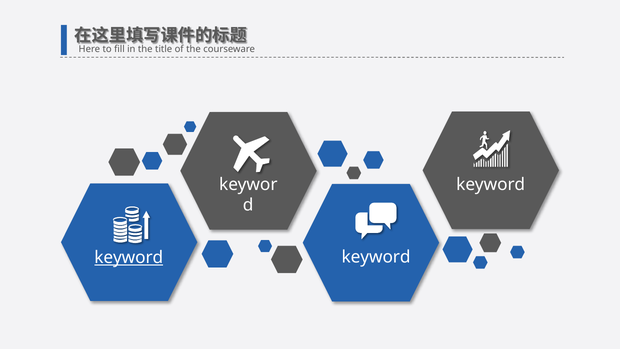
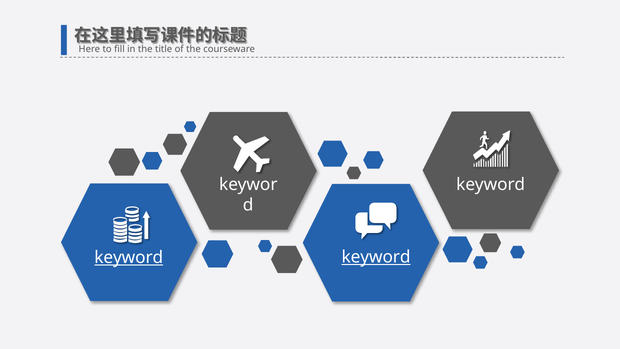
keyword underline: none -> present (376, 257)
